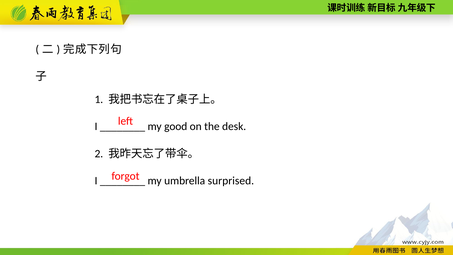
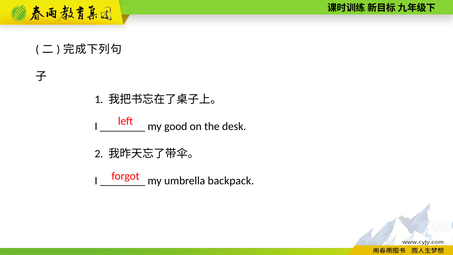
surprised: surprised -> backpack (231, 181)
